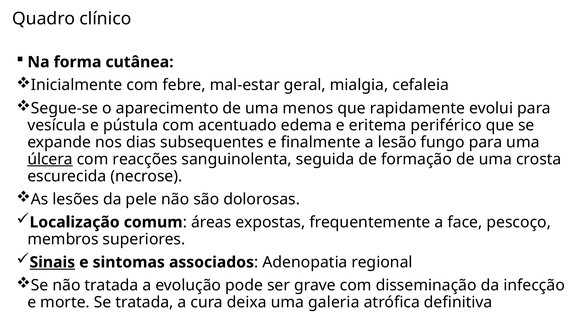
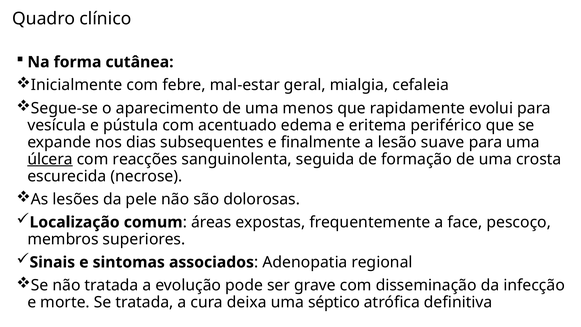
fungo: fungo -> suave (443, 142)
Sinais underline: present -> none (52, 262)
galeria: galeria -> séptico (334, 302)
